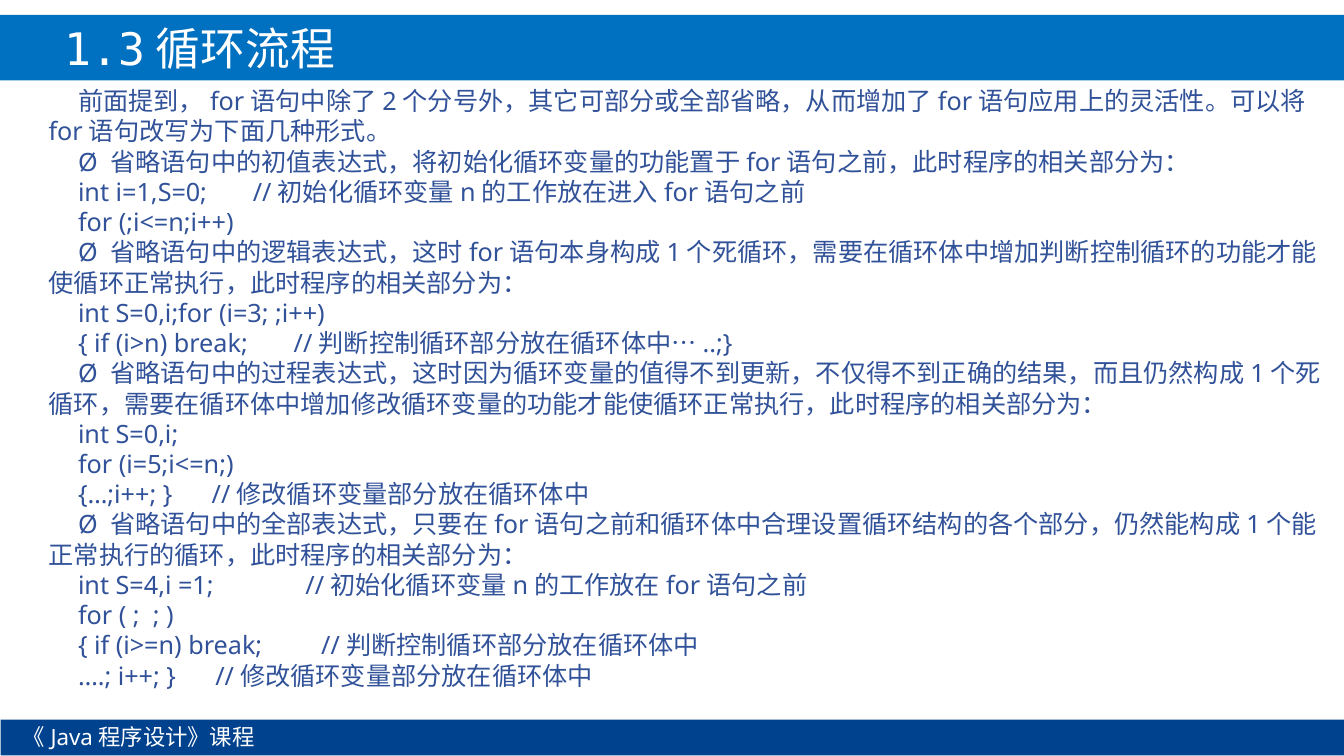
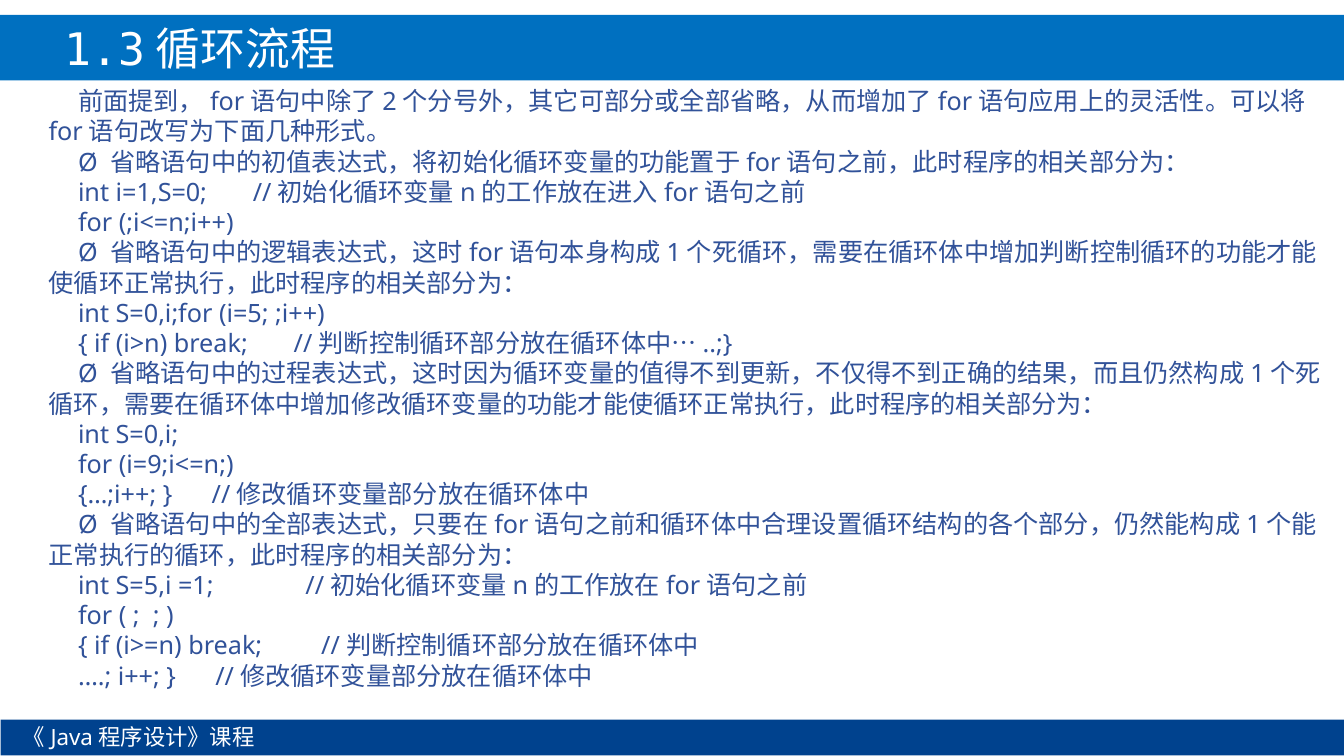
i=3: i=3 -> i=5 (244, 314)
i=5;i<=n: i=5;i<=n -> i=9;i<=n (176, 465)
S=4,i: S=4,i -> S=5,i (144, 586)
